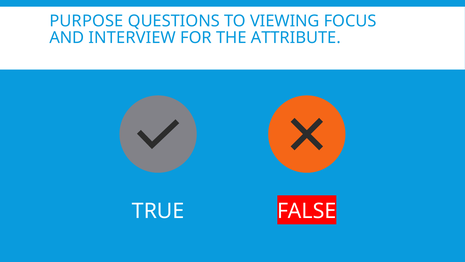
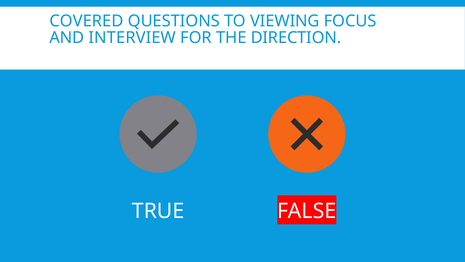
PURPOSE: PURPOSE -> COVERED (86, 21)
ATTRIBUTE: ATTRIBUTE -> DIRECTION (296, 38)
